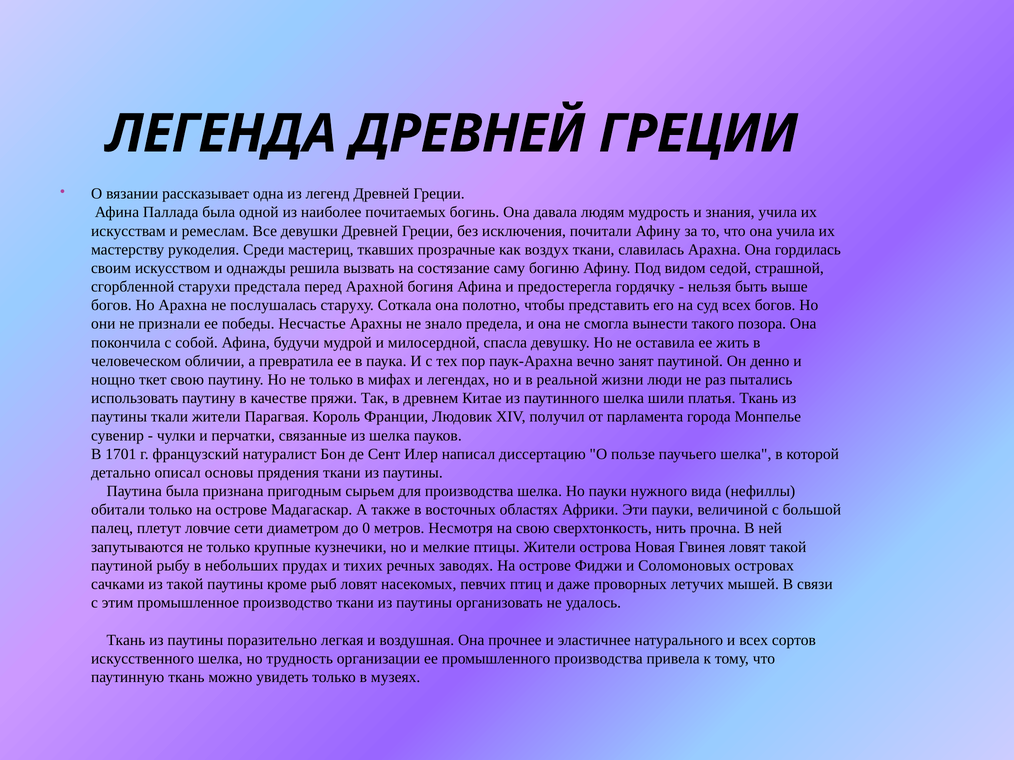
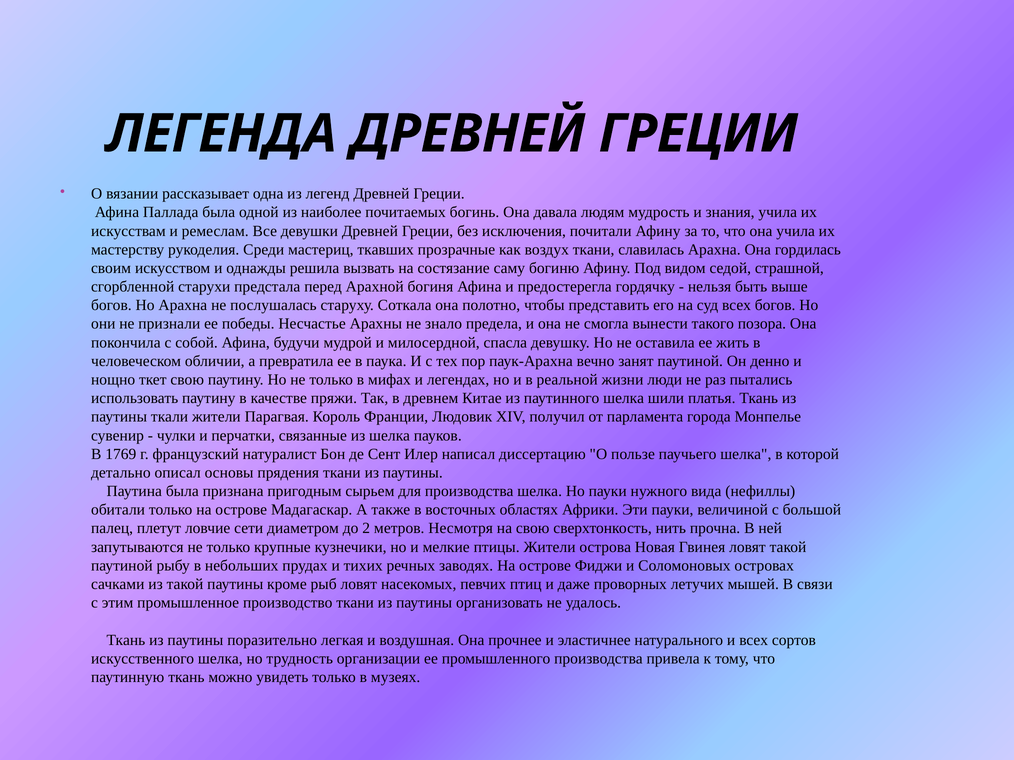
1701: 1701 -> 1769 (121, 454)
0: 0 -> 2 (366, 529)
